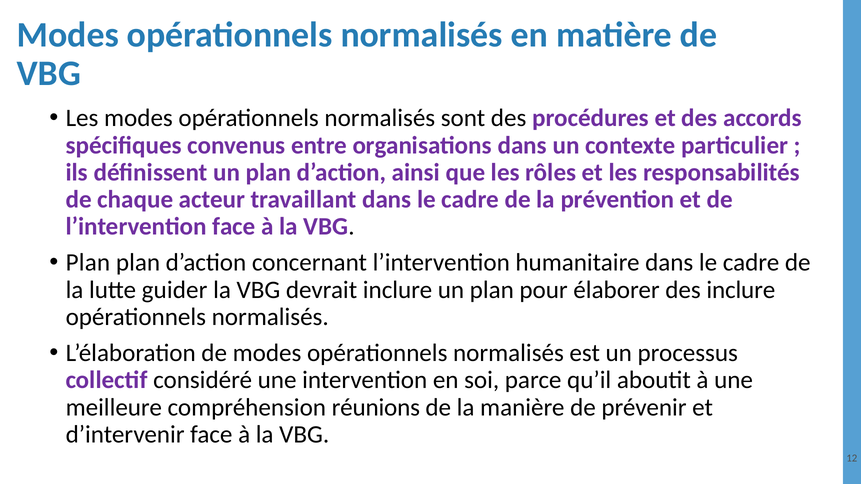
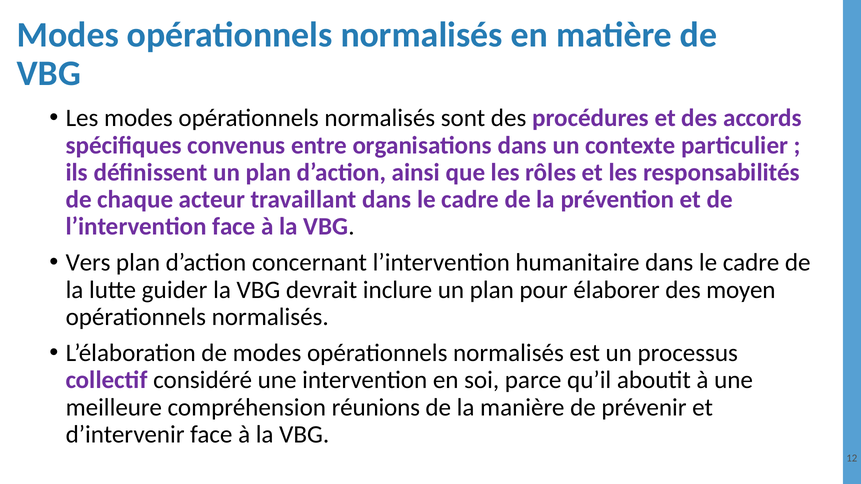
Plan: Plan -> Vers (88, 263)
des inclure: inclure -> moyen (741, 290)
